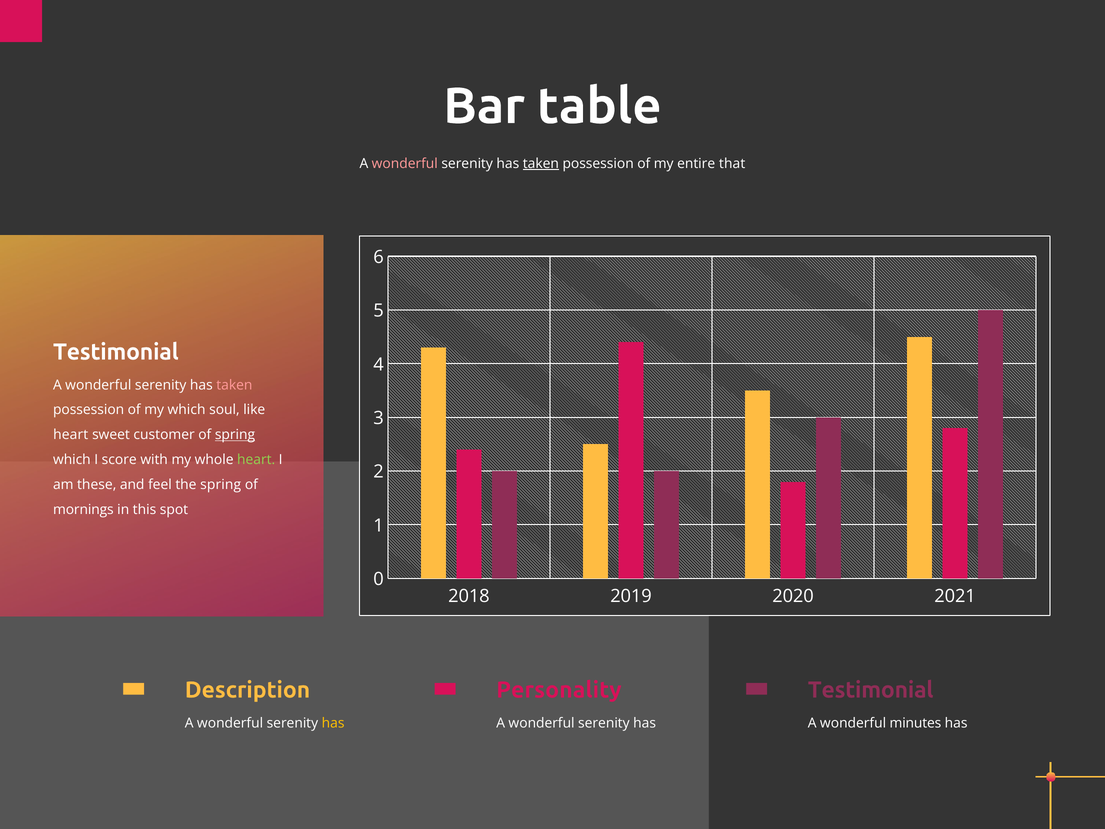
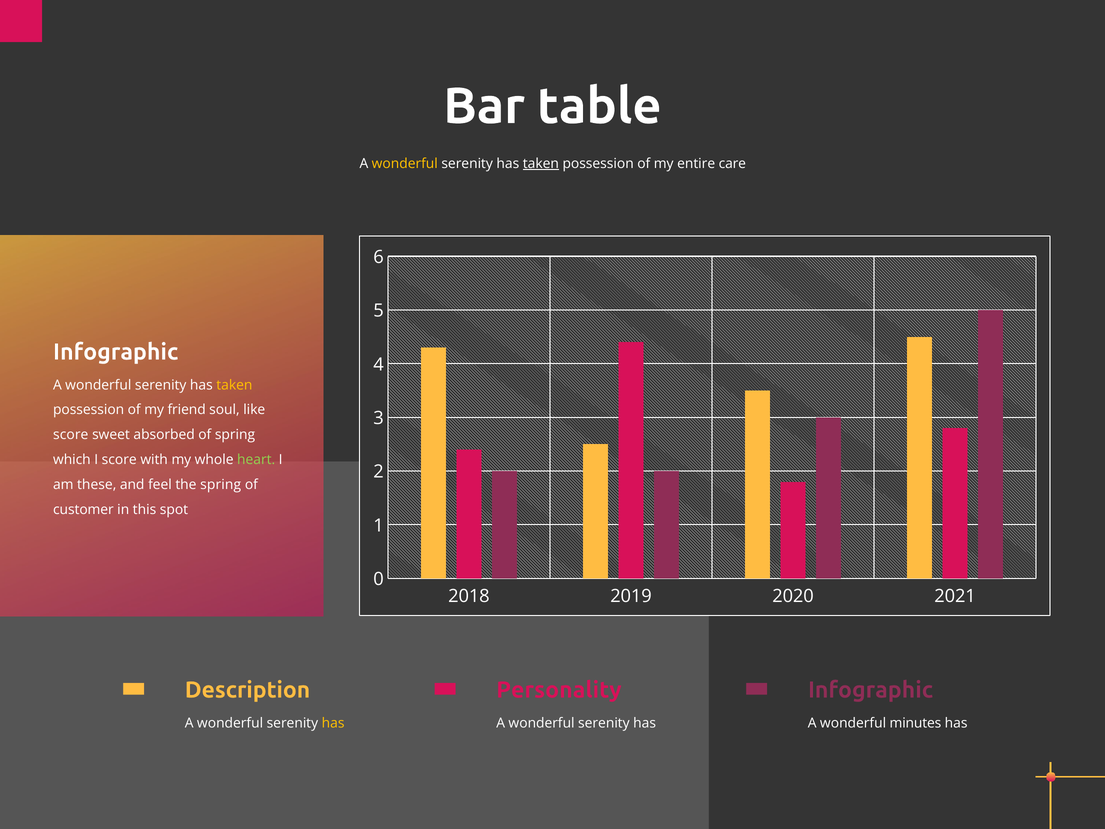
wonderful colour: pink -> yellow (405, 164)
that: that -> care (732, 164)
Testimonial: Testimonial -> Infographic (116, 352)
taken colour: pink -> yellow (234, 385)
my which: which -> friend (187, 410)
heart: heart -> score (71, 435)
customer: customer -> absorbed (164, 435)
spring underline: present -> none (235, 435)
mornings: mornings -> customer (83, 509)
Testimonial: Testimonial -> Infographic (870, 690)
